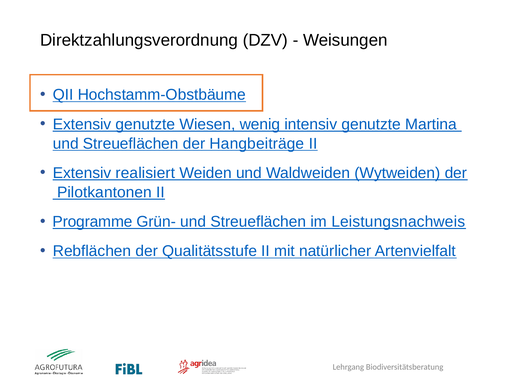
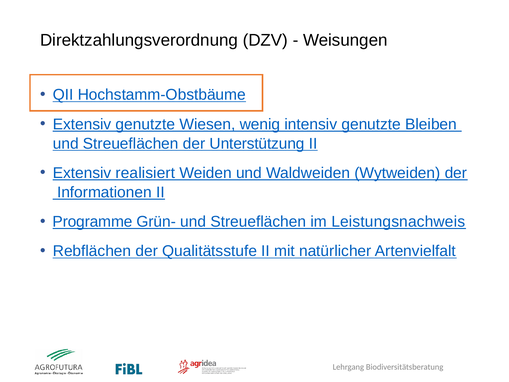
Martina: Martina -> Bleiben (431, 124)
Hangbeiträge: Hangbeiträge -> Unterstützung (257, 143)
Pilotkantonen: Pilotkantonen -> Informationen (104, 192)
